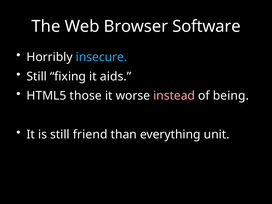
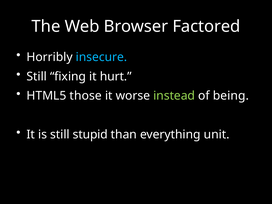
Software: Software -> Factored (206, 26)
aids: aids -> hurt (116, 76)
instead colour: pink -> light green (174, 96)
friend: friend -> stupid (90, 134)
